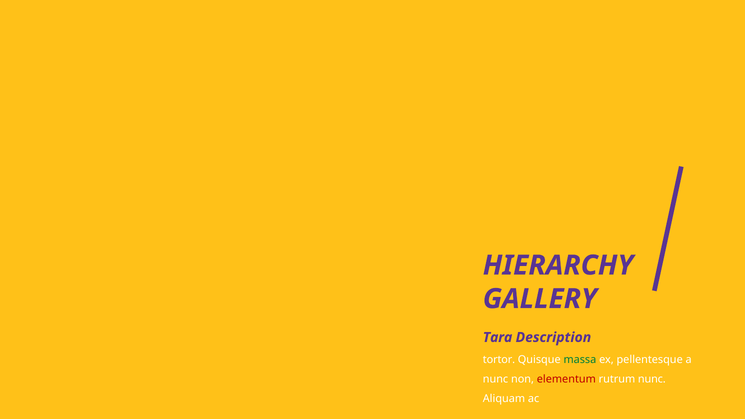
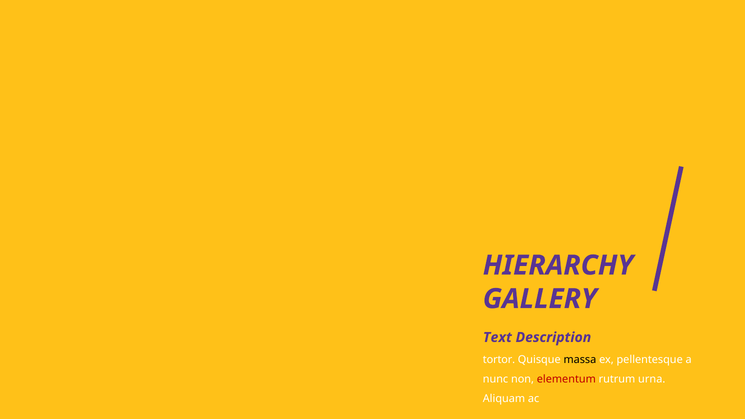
Tara: Tara -> Text (497, 337)
massa colour: green -> black (580, 360)
rutrum nunc: nunc -> urna (652, 379)
